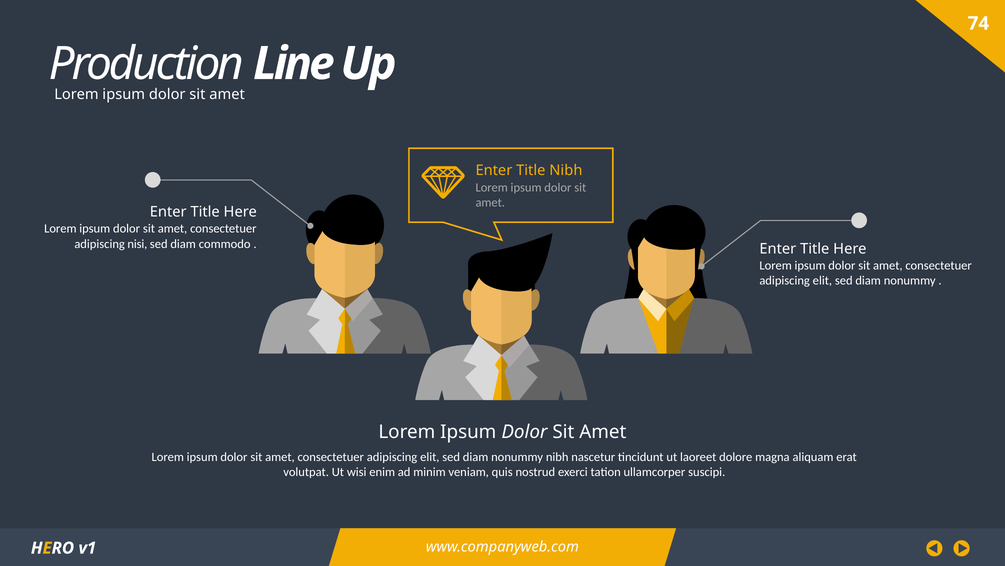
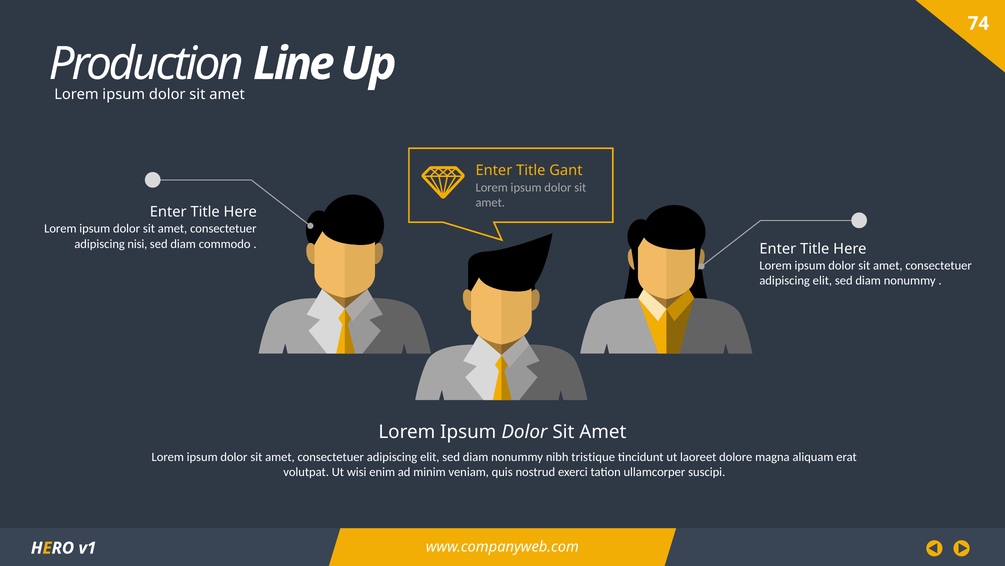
Title Nibh: Nibh -> Gant (566, 170)
nascetur: nascetur -> tristique (593, 456)
